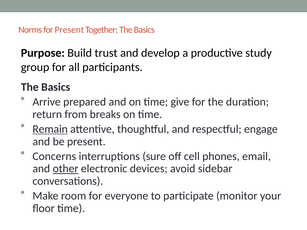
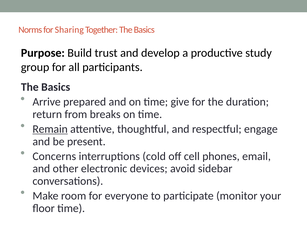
for Present: Present -> Sharing (69, 30)
sure: sure -> cold (154, 156)
other underline: present -> none (66, 169)
